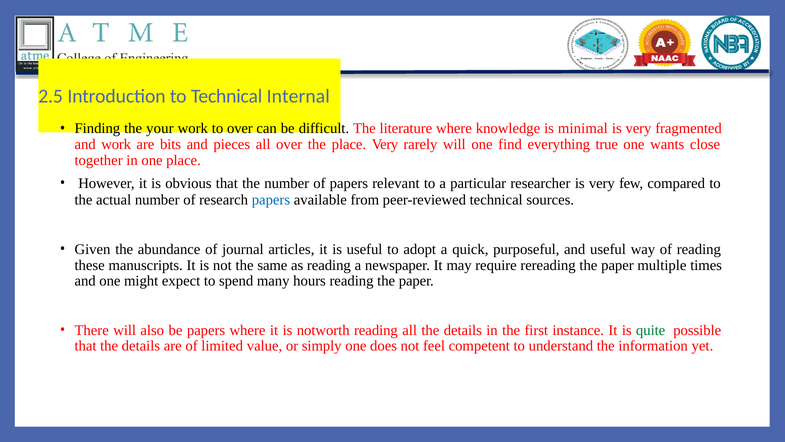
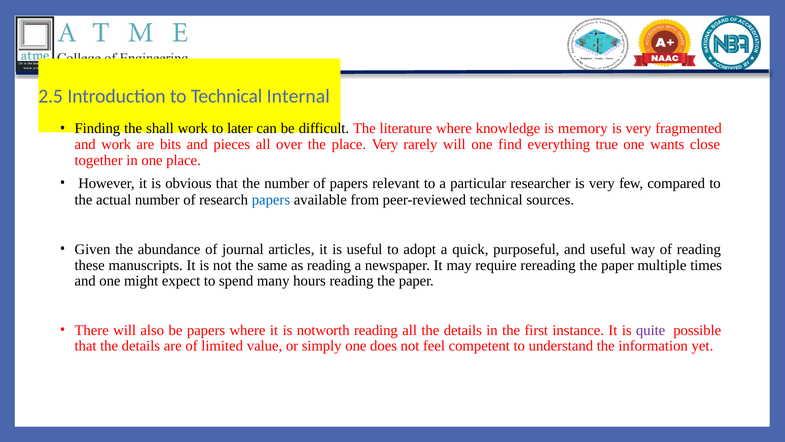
your: your -> shall (160, 128)
to over: over -> later (240, 128)
minimal: minimal -> memory (583, 128)
quite colour: green -> purple (651, 330)
